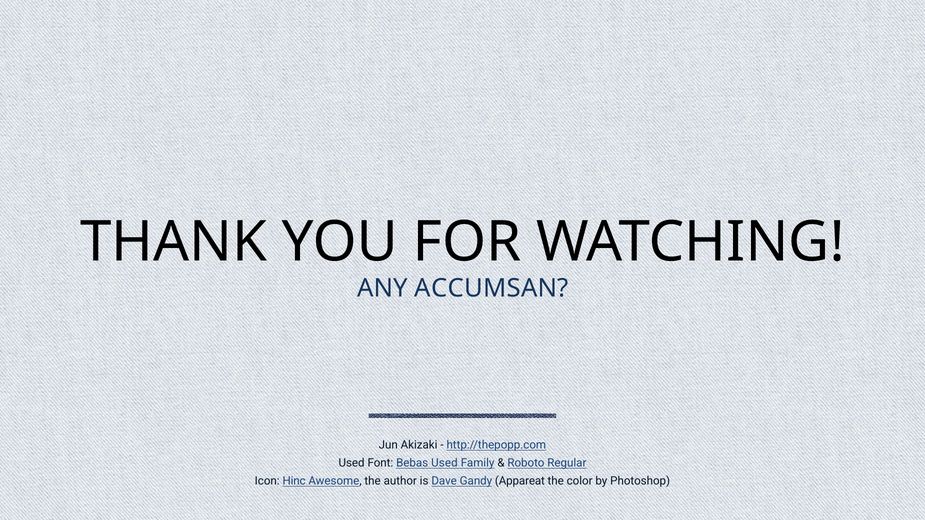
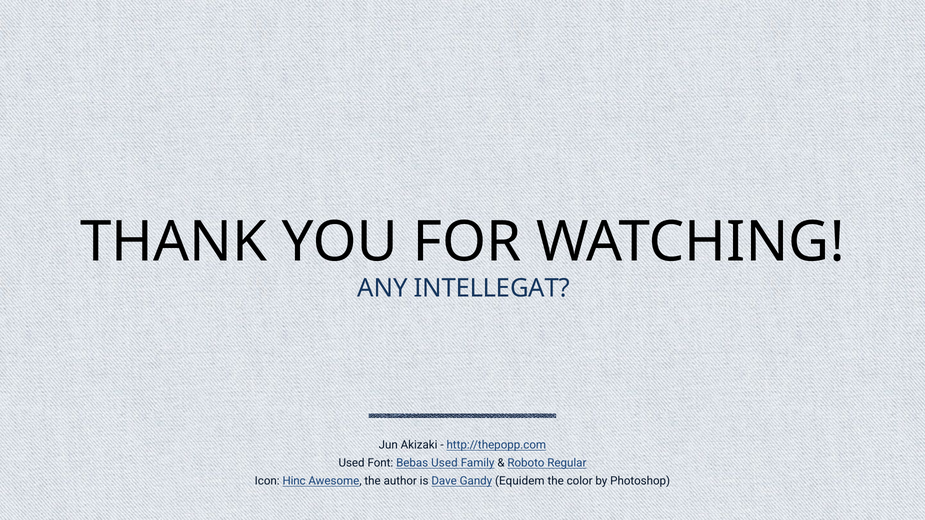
ACCUMSAN: ACCUMSAN -> INTELLEGAT (492, 288)
Appareat: Appareat -> Equidem (520, 481)
